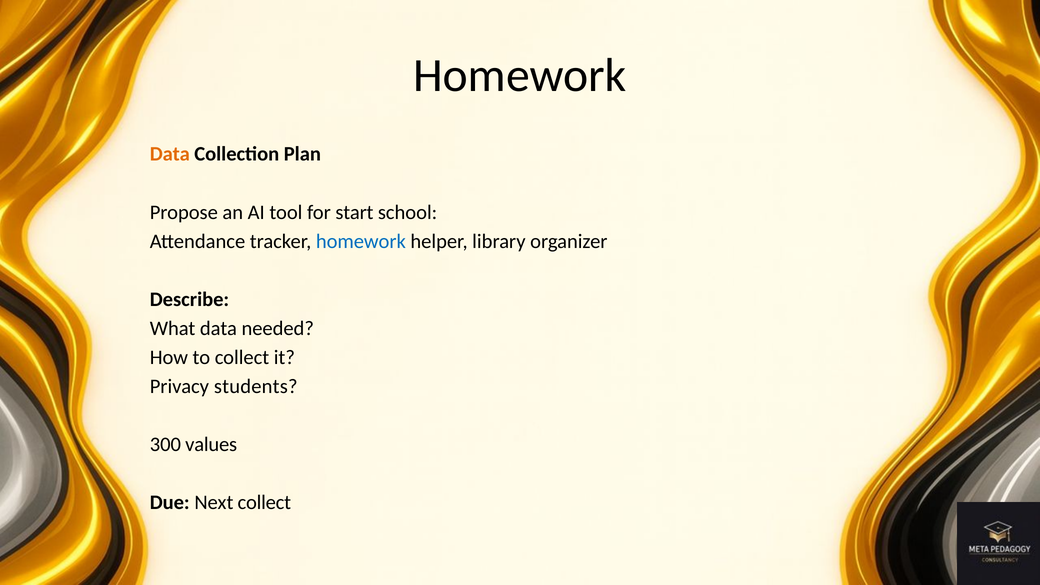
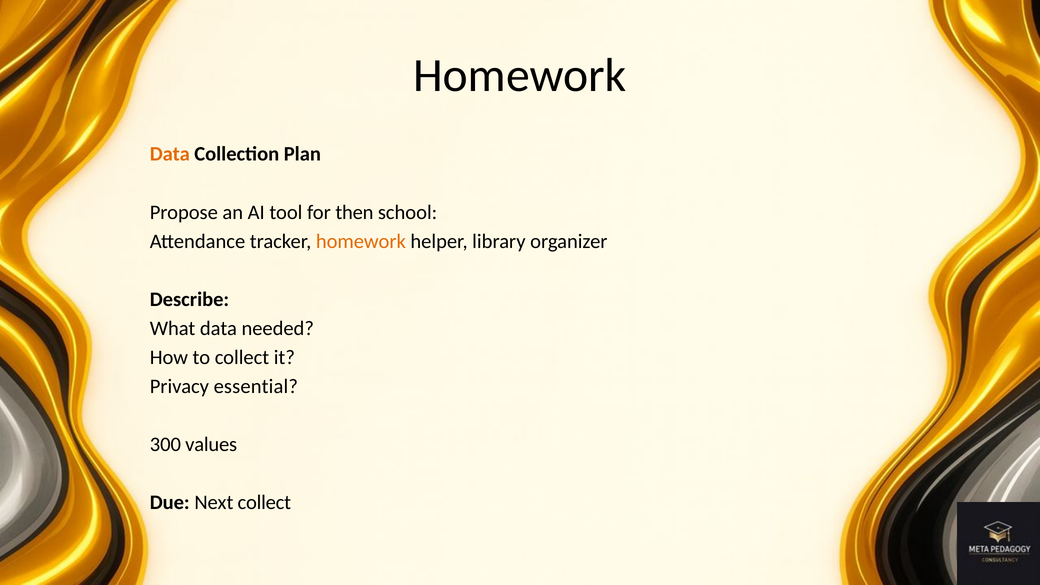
start: start -> then (354, 212)
homework colour: blue -> orange (361, 241)
students: students -> essential (256, 386)
